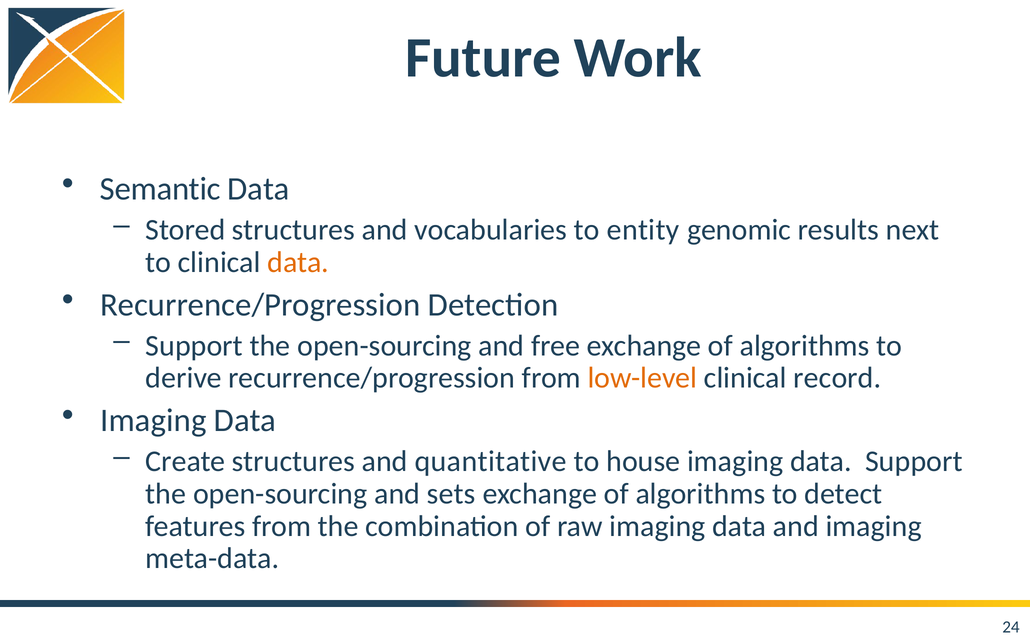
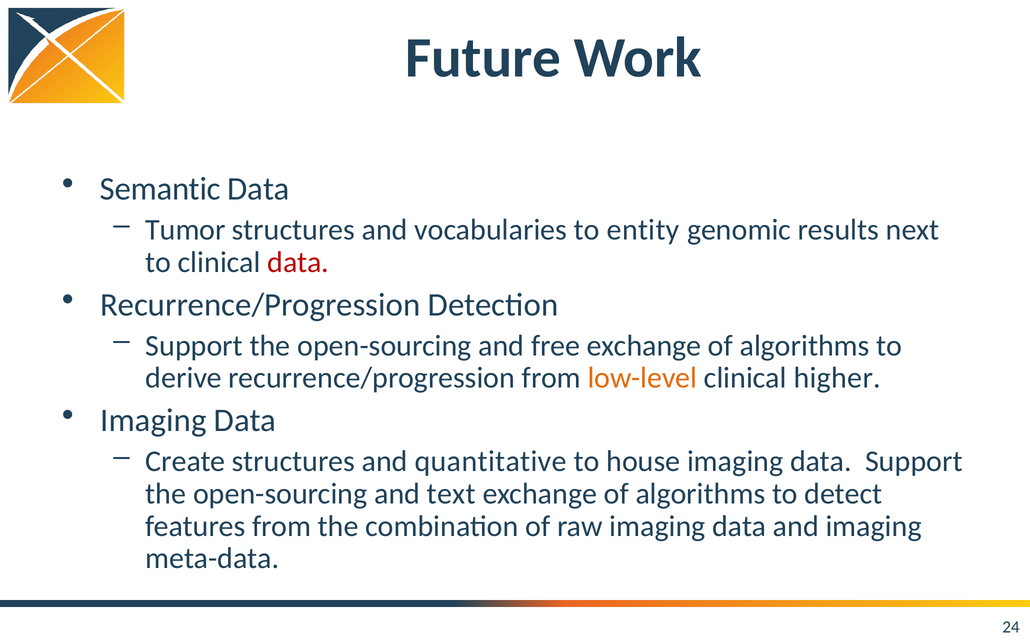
Stored: Stored -> Tumor (185, 230)
data colour: orange -> red (298, 263)
record: record -> higher (837, 378)
sets: sets -> text (451, 494)
